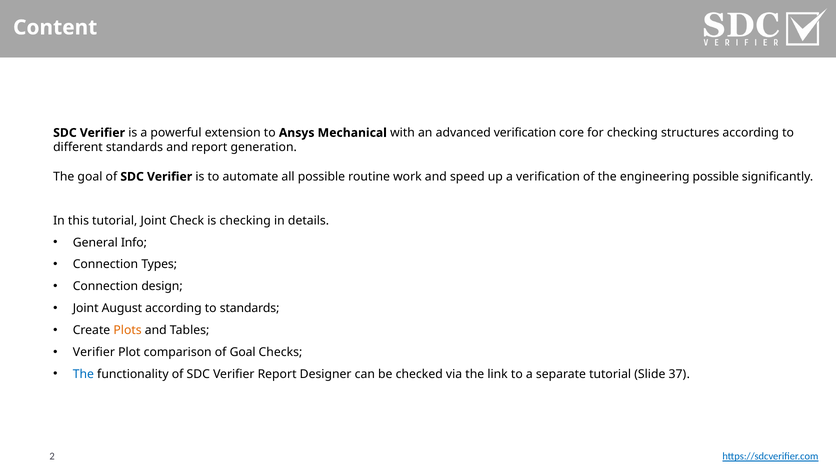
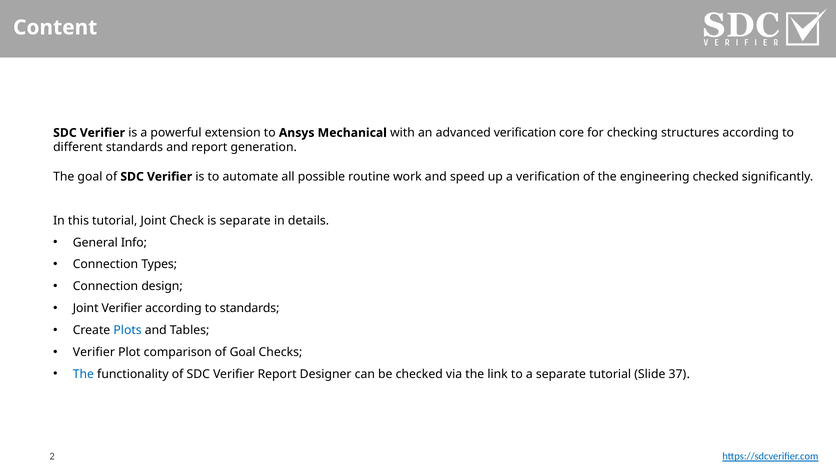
engineering possible: possible -> checked (716, 177)
is checking: checking -> separate (245, 221)
Joint August: August -> Verifier (122, 308)
Plots colour: orange -> blue (128, 330)
